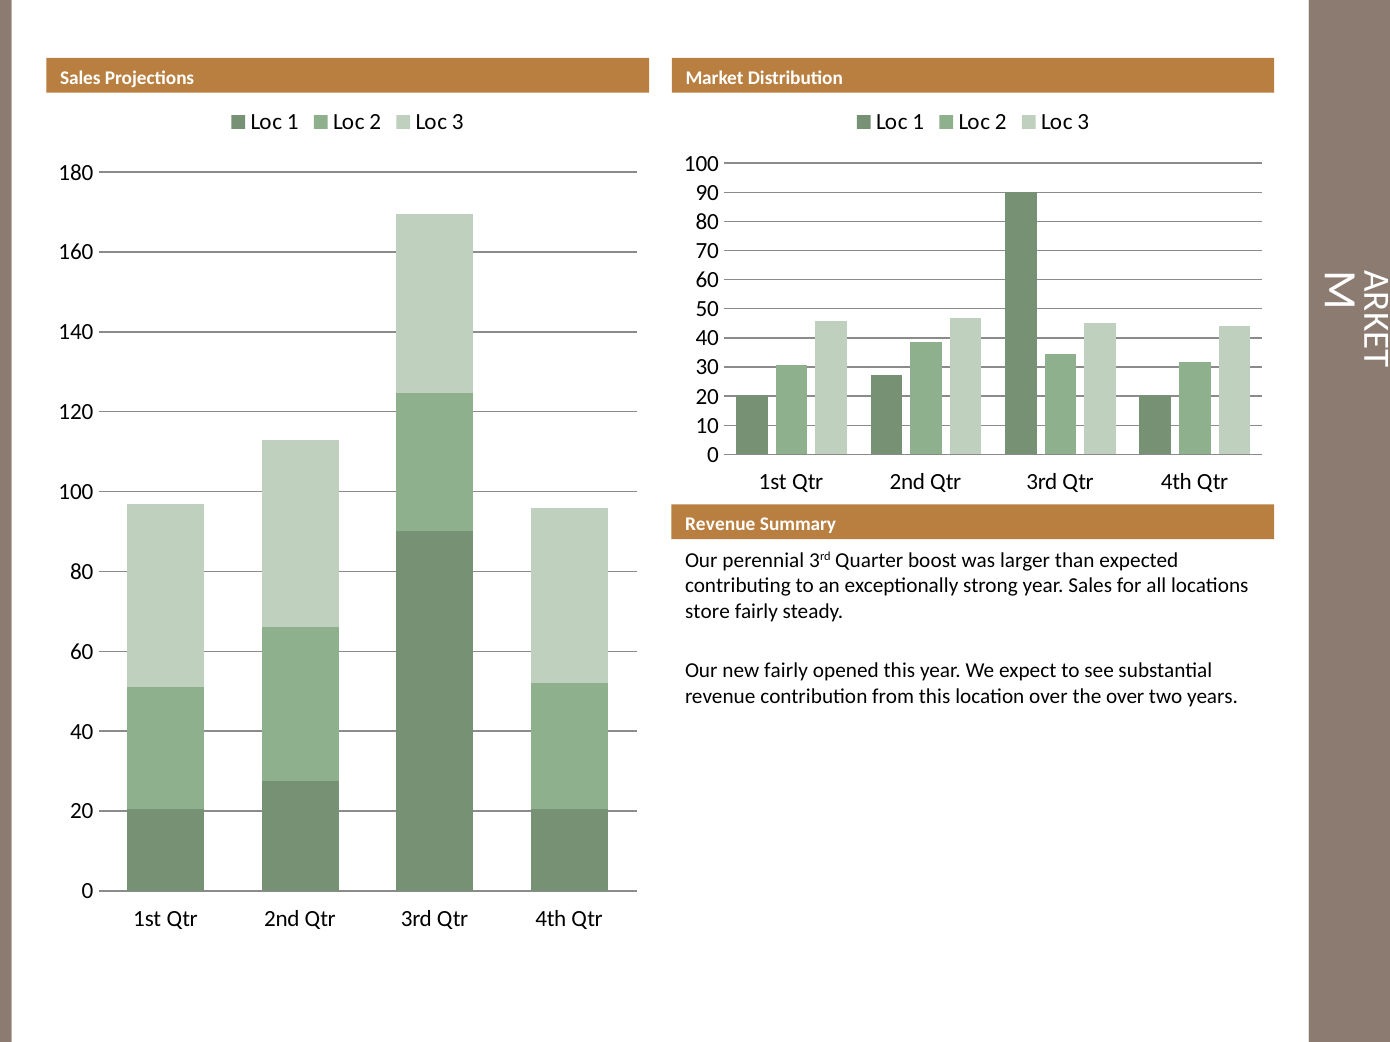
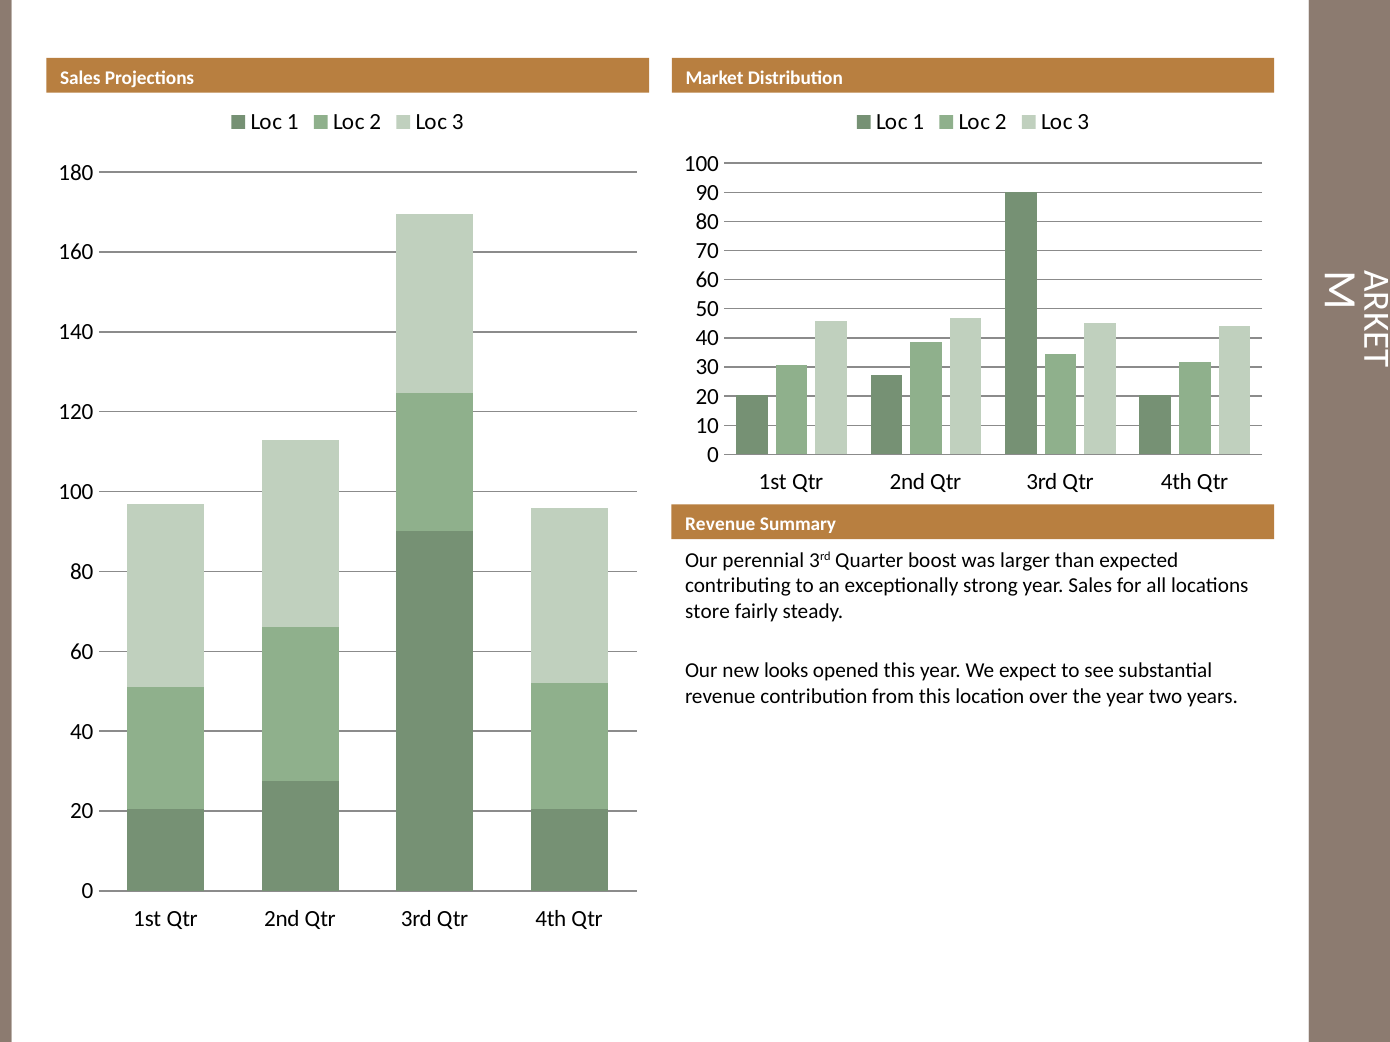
new fairly: fairly -> looks (786, 671)
the over: over -> year (1125, 696)
